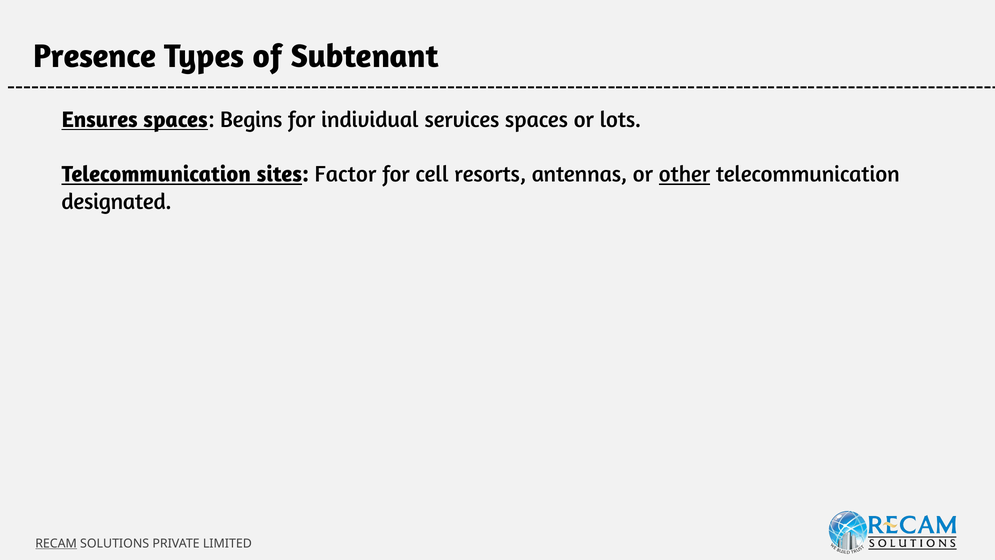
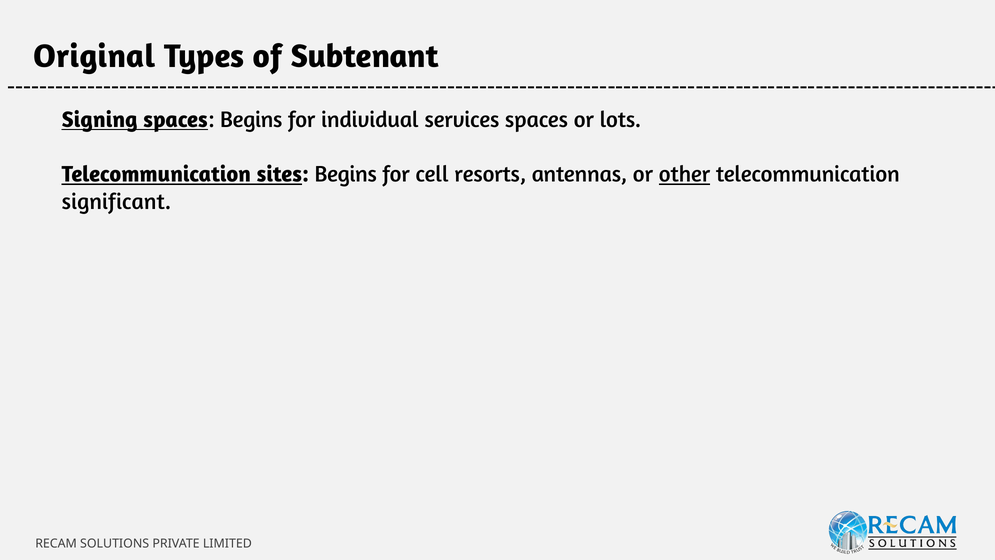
Presence: Presence -> Original (94, 56)
Ensures: Ensures -> Signing (100, 120)
sites Factor: Factor -> Begins (346, 174)
designated: designated -> significant (116, 202)
RECAM underline: present -> none (56, 543)
